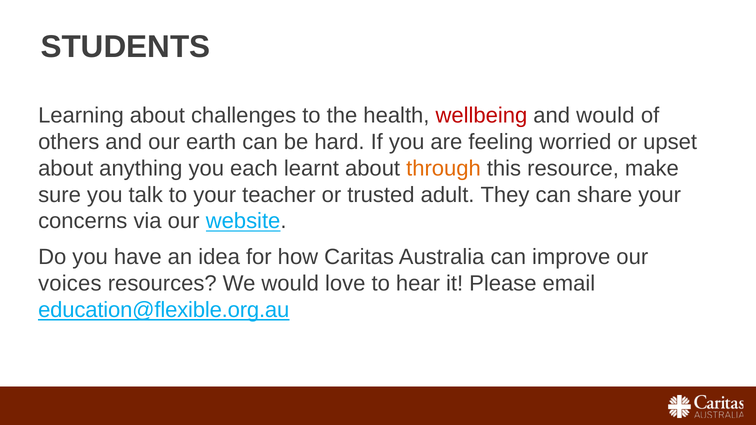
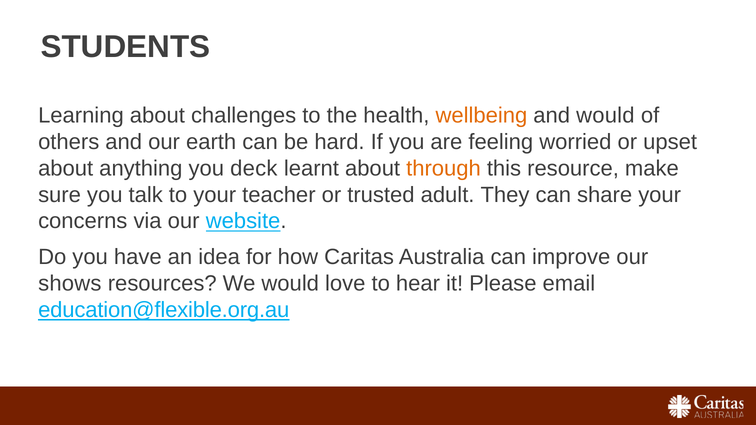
wellbeing colour: red -> orange (481, 115)
each: each -> deck (254, 168)
voices: voices -> shows (70, 284)
